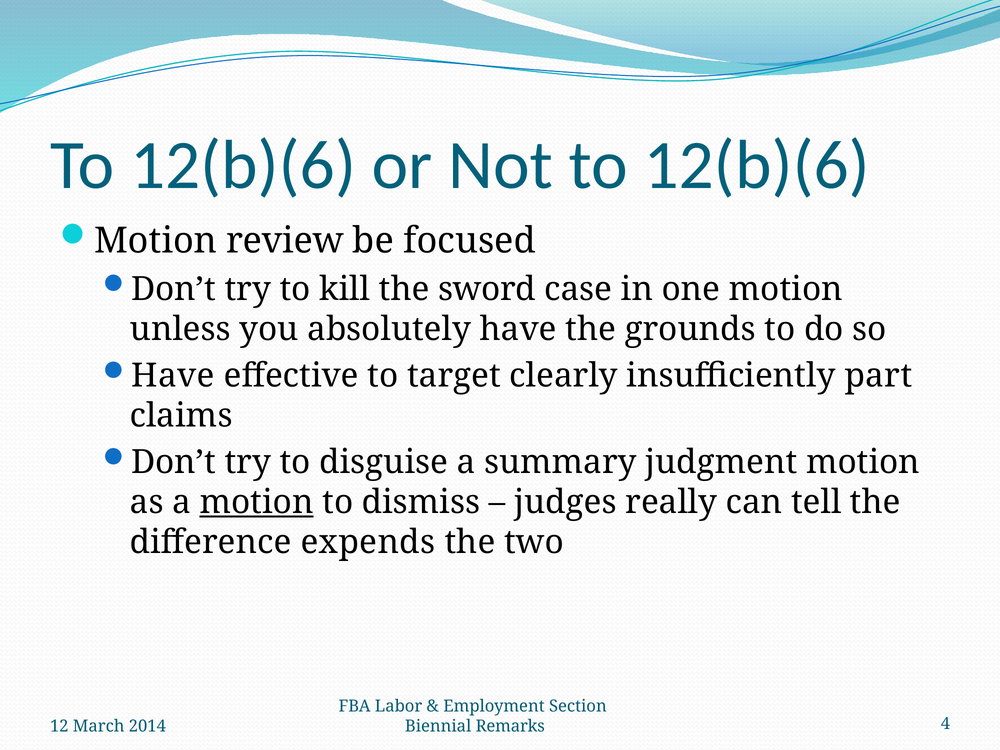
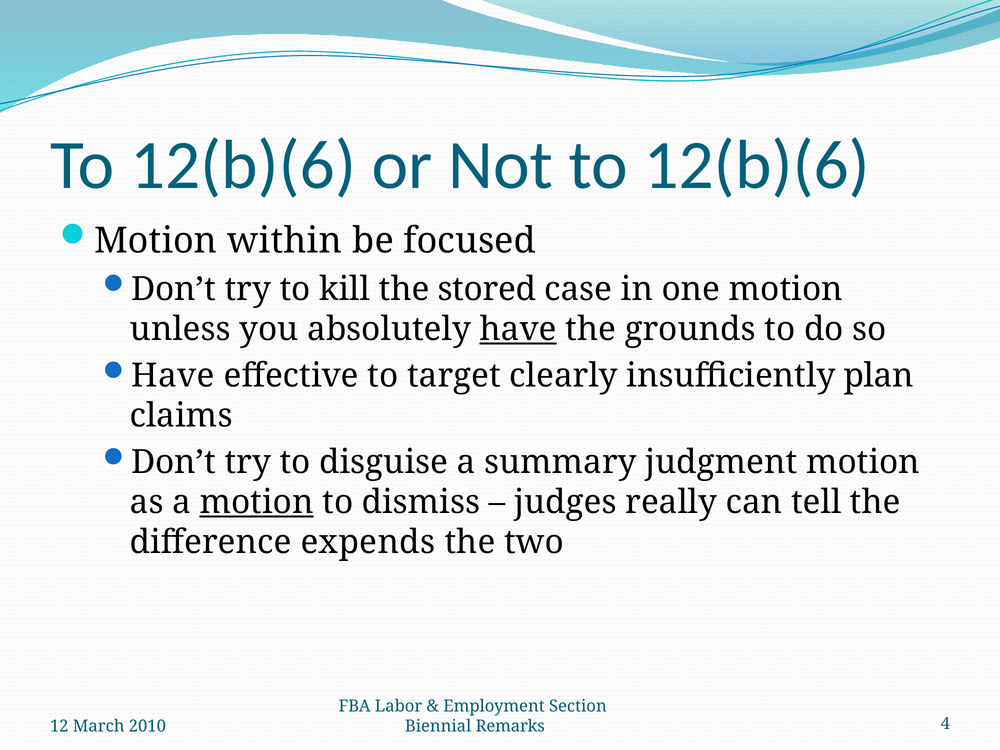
review: review -> within (285, 241)
sword: sword -> stored (487, 289)
have underline: none -> present (518, 329)
part: part -> plan (879, 376)
2014: 2014 -> 2010 (147, 726)
